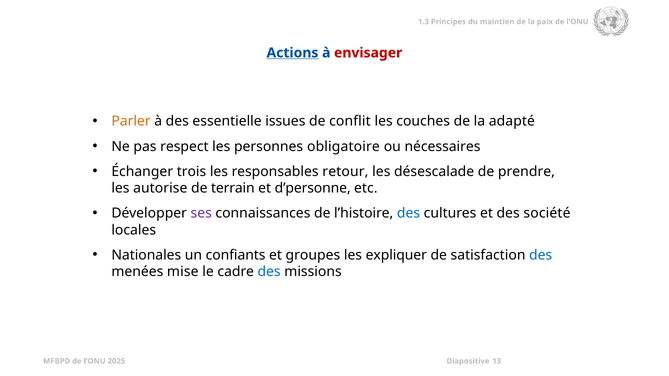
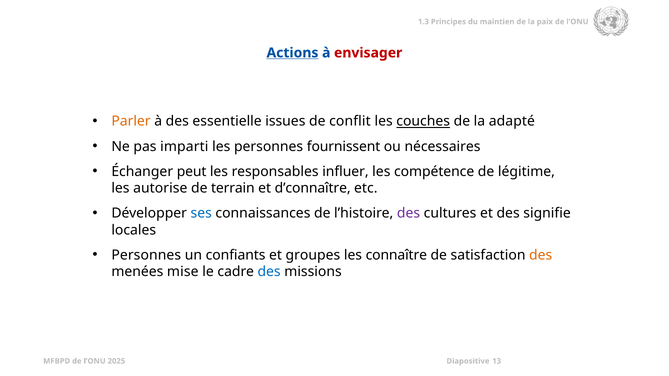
couches underline: none -> present (423, 121)
respect: respect -> imparti (184, 147)
obligatoire: obligatoire -> fournissent (344, 147)
trois: trois -> peut (192, 172)
retour: retour -> influer (345, 172)
désescalade: désescalade -> compétence (434, 172)
prendre: prendre -> légitime (526, 172)
d’personne: d’personne -> d’connaître (313, 188)
ses colour: purple -> blue (201, 214)
des colour: blue -> purple (408, 214)
société: société -> signifie (547, 214)
Nationales: Nationales -> Personnes (146, 255)
expliquer: expliquer -> connaître (396, 255)
des colour: blue -> orange (541, 255)
